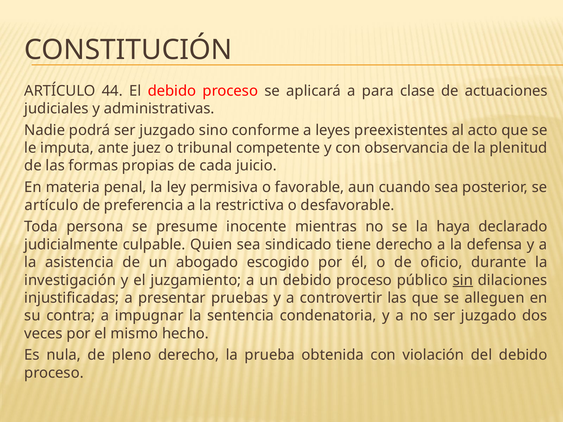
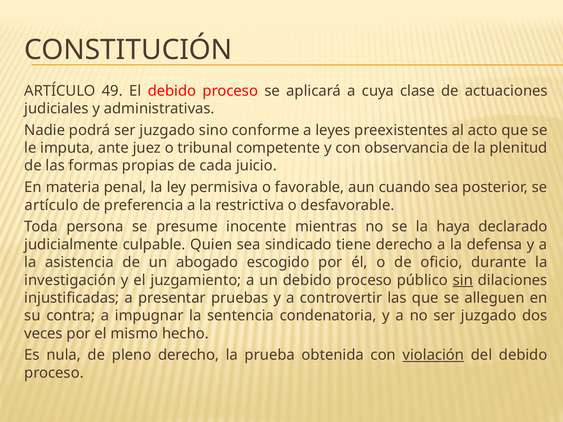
44: 44 -> 49 (112, 91)
para: para -> cuya (378, 91)
violación underline: none -> present (433, 355)
